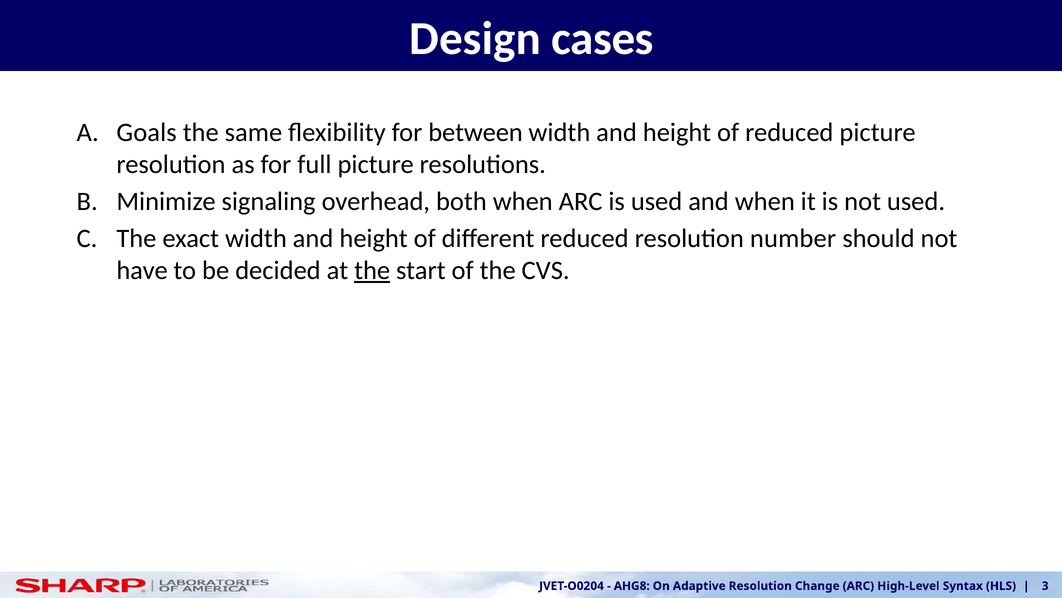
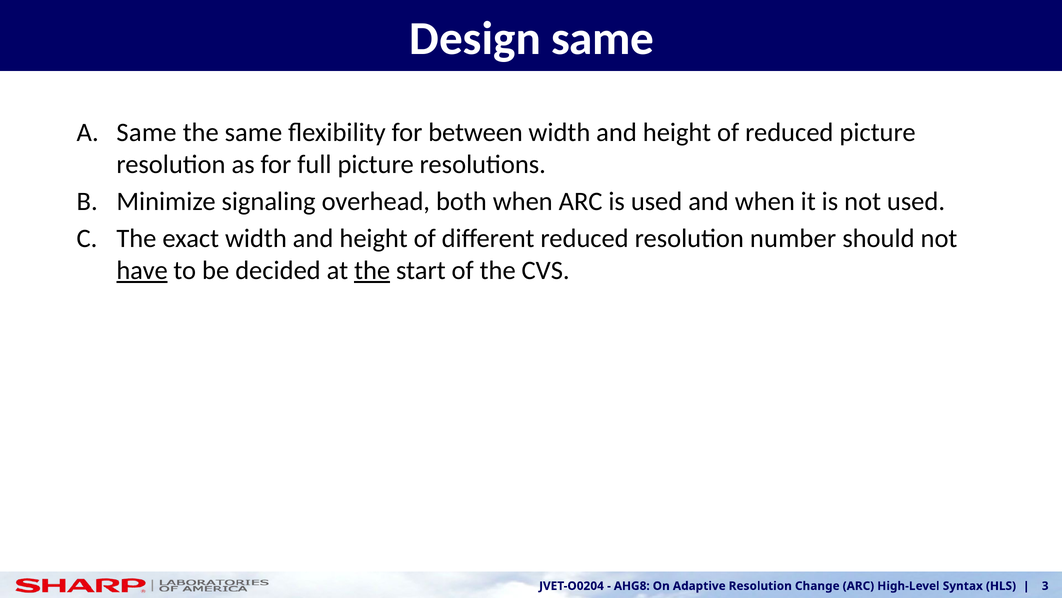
Design cases: cases -> same (602, 39)
Goals: Goals -> Same (146, 132)
have underline: none -> present (142, 270)
